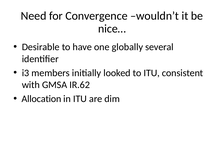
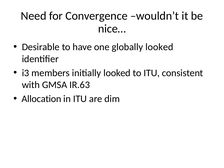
globally several: several -> looked (159, 47)
IR.62: IR.62 -> IR.63 (80, 85)
